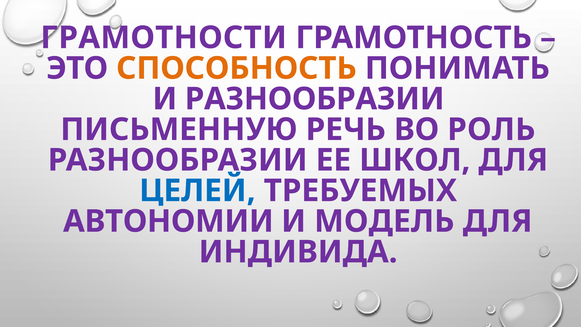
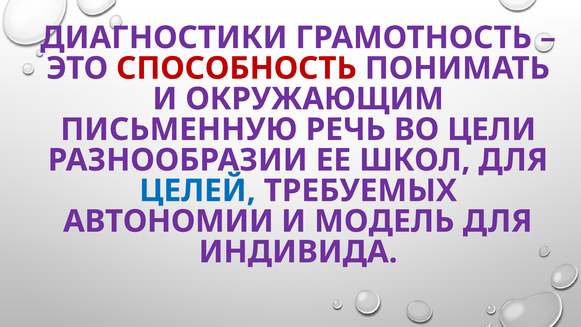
ГРАМОТНОСТИ: ГРАМОТНОСТИ -> ДИАГНОСТИКИ (164, 38)
СПОСОБНОСТЬ colour: orange -> red (236, 68)
И РАЗНООБРАЗИИ: РАЗНООБРАЗИИ -> ОКРУЖАЮЩИМ (315, 99)
РОЛЬ: РОЛЬ -> ЦЕЛИ (492, 129)
